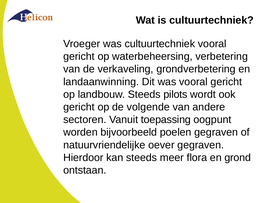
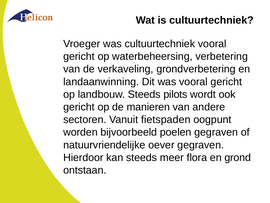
volgende: volgende -> manieren (148, 107)
toepassing: toepassing -> fietspaden (166, 119)
